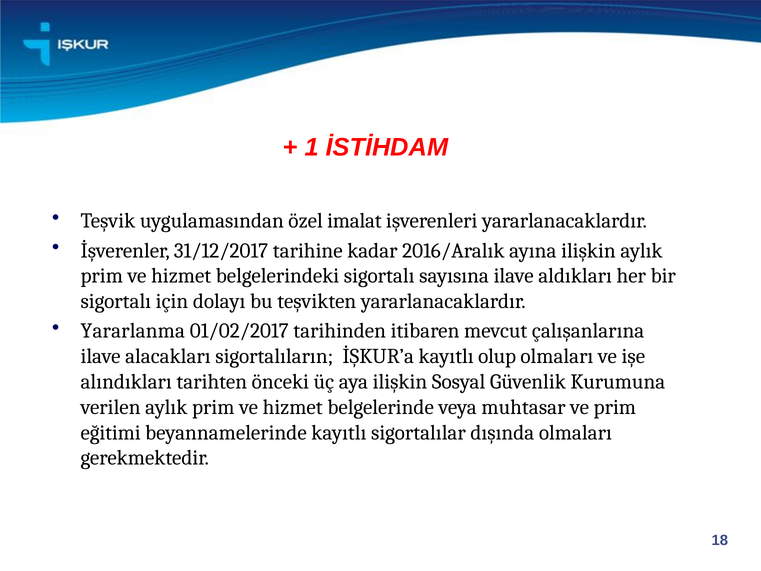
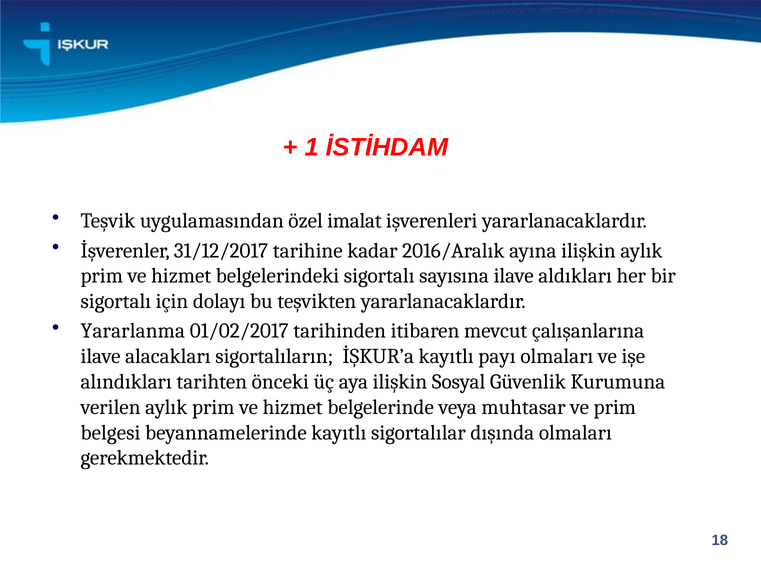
olup: olup -> payı (497, 356)
eğitimi: eğitimi -> belgesi (111, 432)
